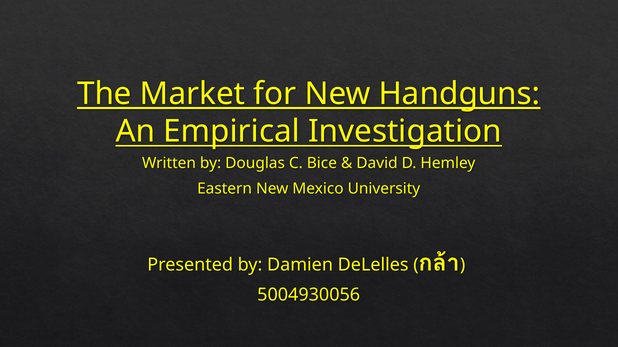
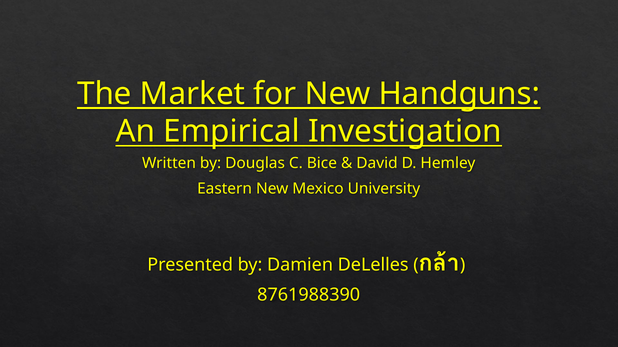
5004930056: 5004930056 -> 8761988390 (309, 295)
